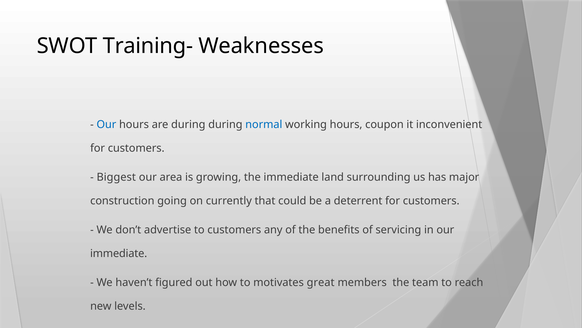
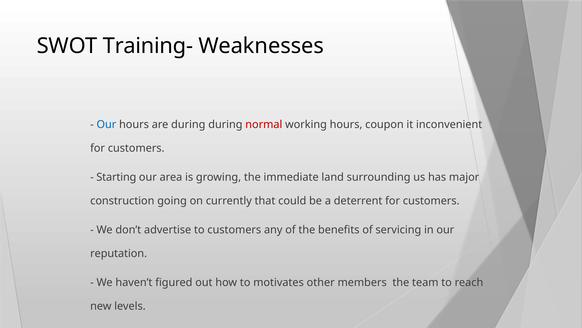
normal colour: blue -> red (264, 124)
Biggest: Biggest -> Starting (116, 177)
immediate: immediate -> reputation (119, 253)
great: great -> other (321, 282)
